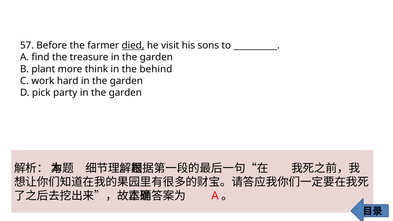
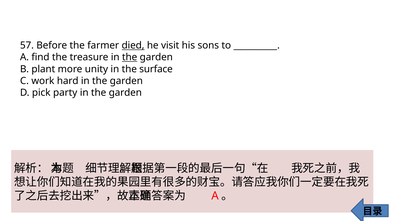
the underline: none -> present (130, 57)
think: think -> unity (96, 69)
behind: behind -> surface (156, 69)
